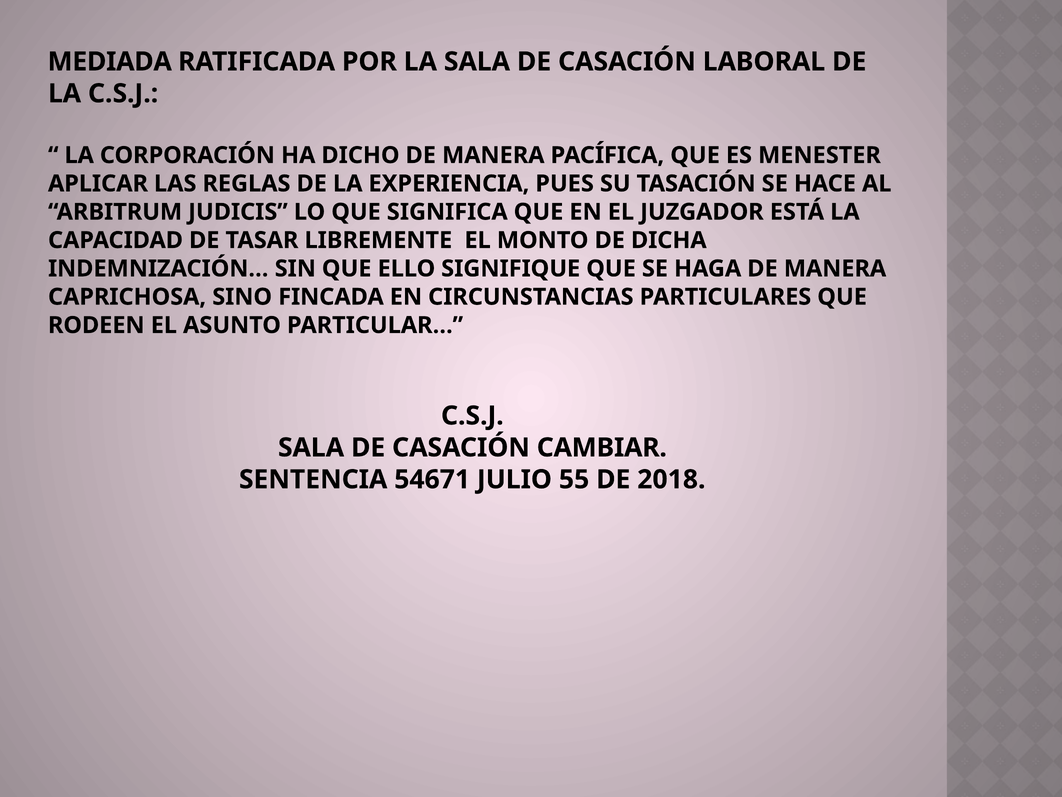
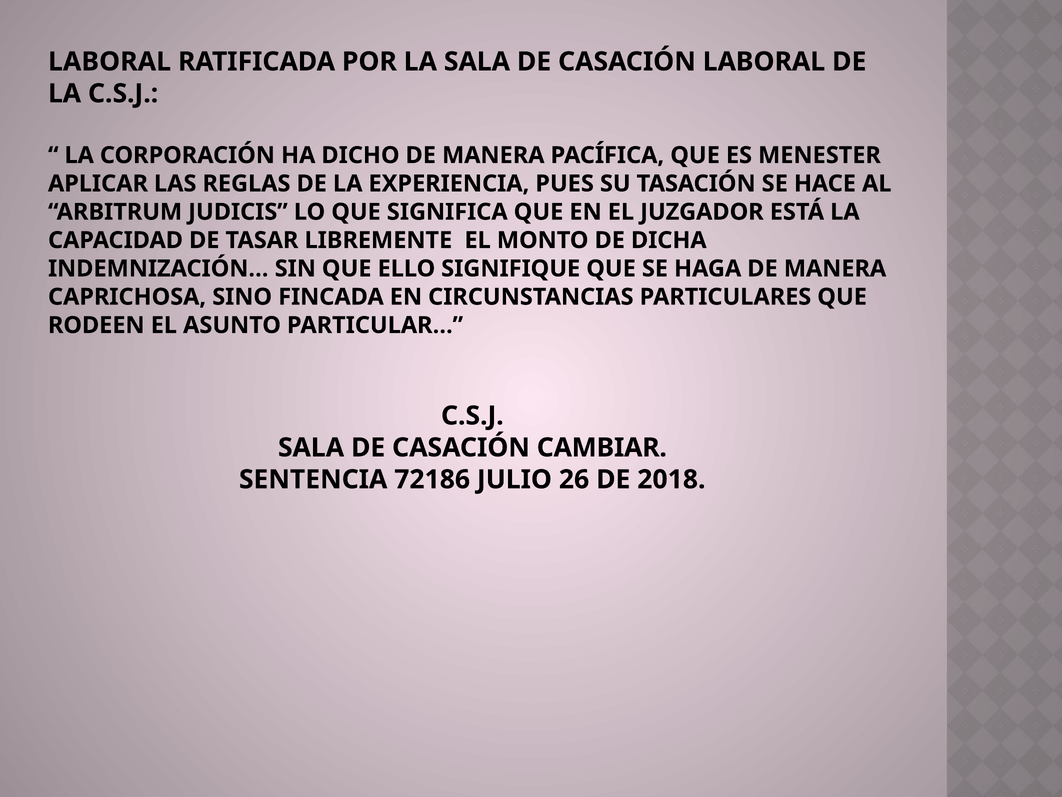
MEDIADA: MEDIADA -> LABORAL (110, 62)
54671: 54671 -> 72186 (432, 479)
55: 55 -> 26 (574, 479)
